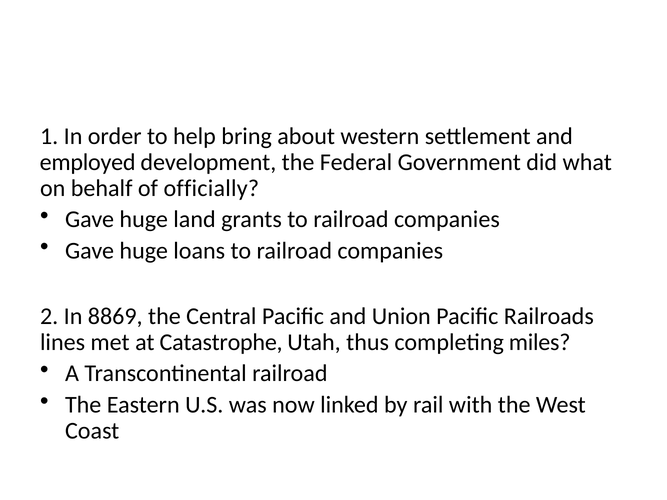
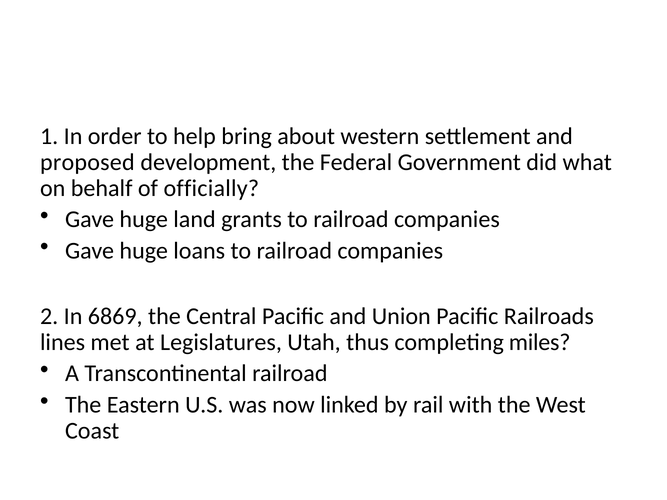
employed: employed -> proposed (87, 162)
8869: 8869 -> 6869 (115, 316)
Catastrophe: Catastrophe -> Legislatures (221, 342)
